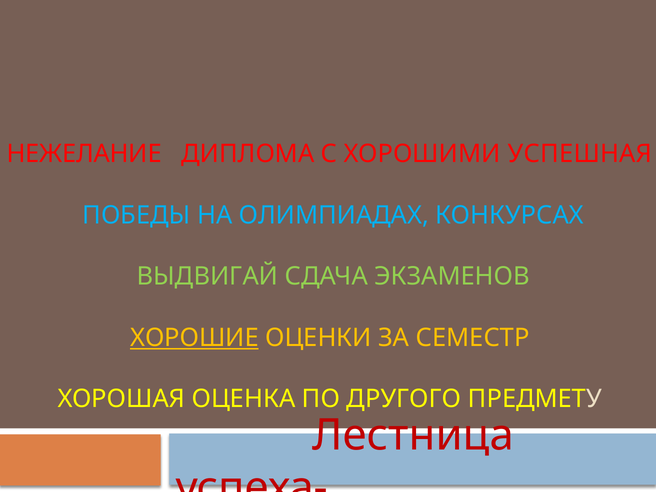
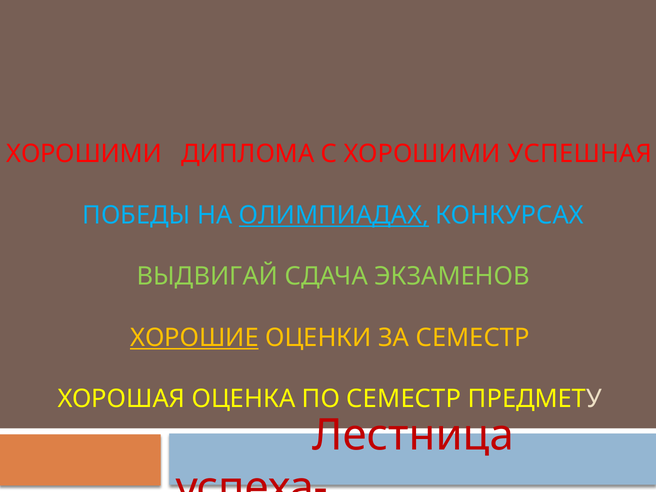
НЕЖЕЛАНИЕ: НЕЖЕЛАНИЕ -> ХОРОШИМИ (84, 154)
ОЛИМПИАДАХ underline: none -> present (334, 215)
ПО ДРУГОГО: ДРУГОГО -> СЕМЕСТР (404, 399)
